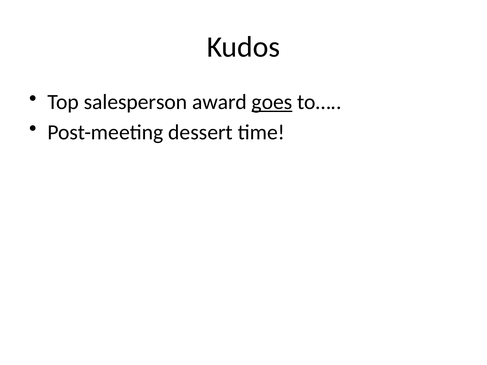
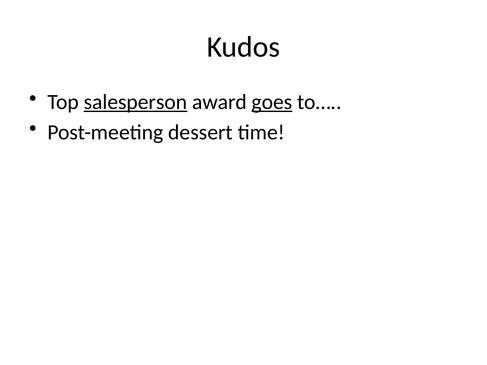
salesperson underline: none -> present (136, 102)
